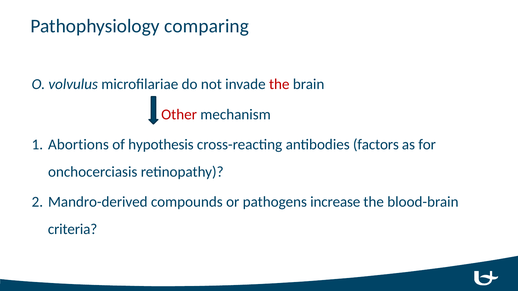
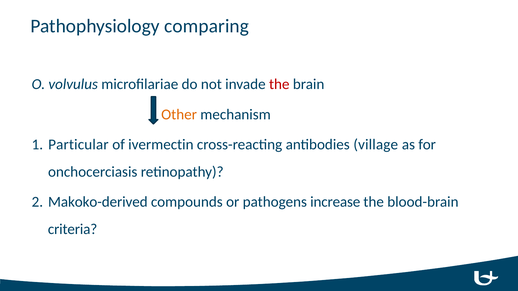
Other colour: red -> orange (179, 115)
Abortions: Abortions -> Particular (78, 145)
hypothesis: hypothesis -> ivermectin (161, 145)
factors: factors -> village (376, 145)
Mandro-derived: Mandro-derived -> Makoko-derived (98, 202)
